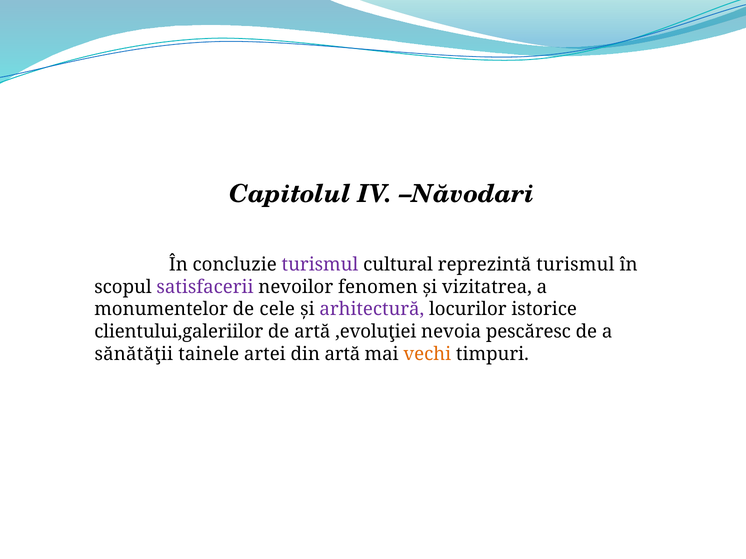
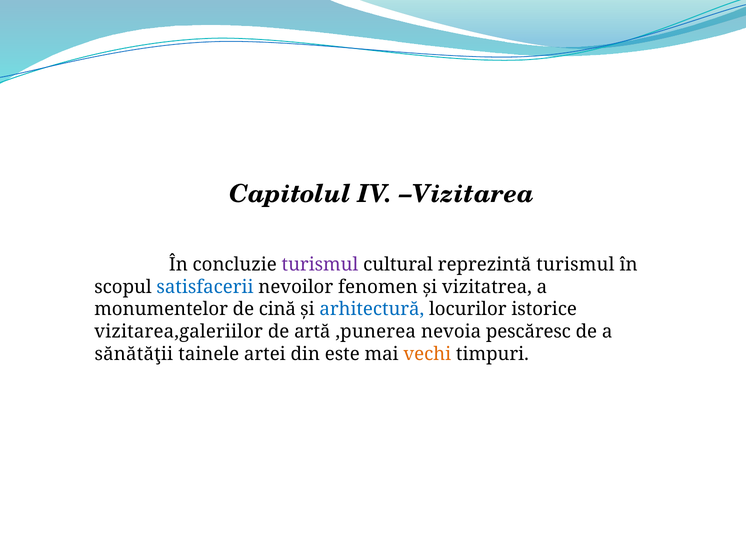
Năvodari: Năvodari -> Vizitarea (467, 194)
satisfacerii colour: purple -> blue (205, 287)
cele: cele -> cină (277, 310)
arhitectură colour: purple -> blue (372, 310)
clientului,galeriilor: clientului,galeriilor -> vizitarea,galeriilor (179, 332)
,evoluţiei: ,evoluţiei -> ,punerea (376, 332)
din artă: artă -> este (342, 354)
